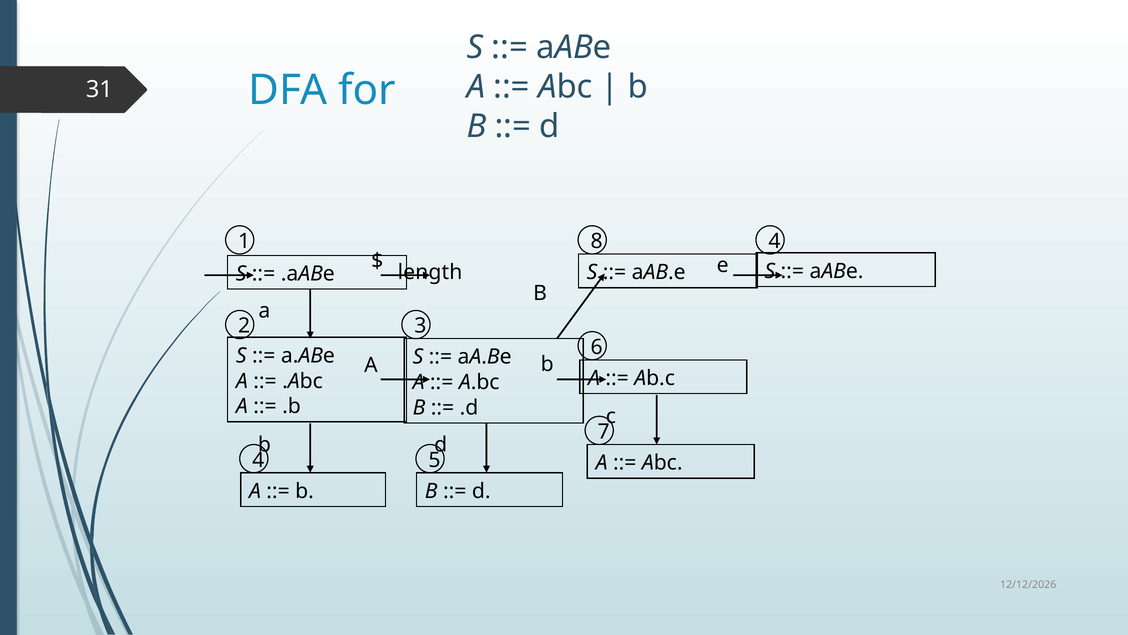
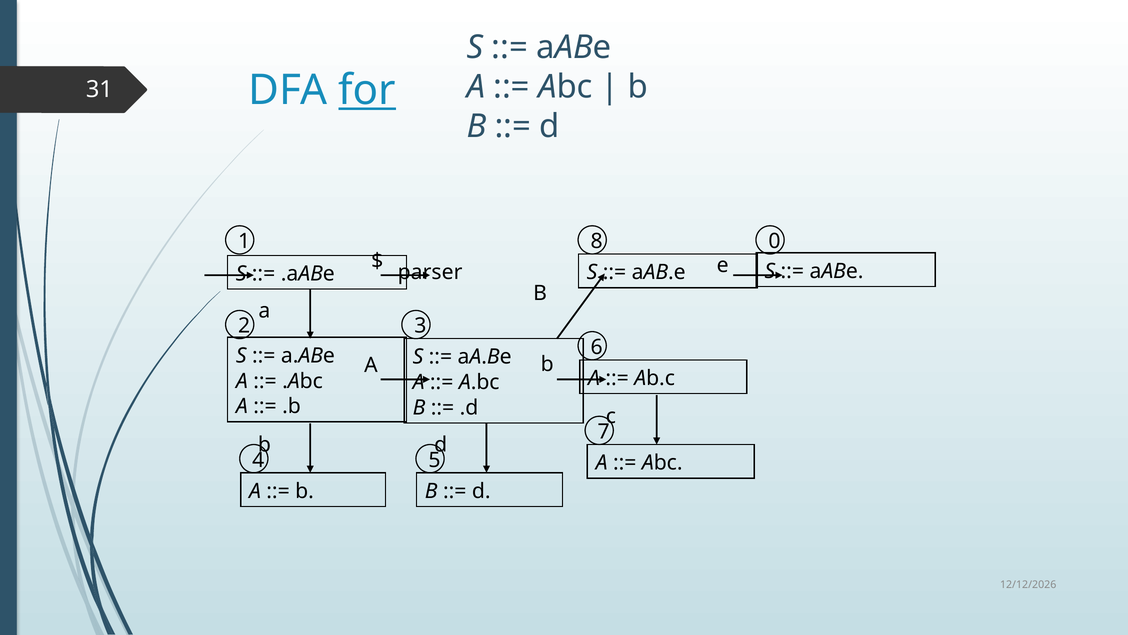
for underline: none -> present (367, 90)
8 4: 4 -> 0 (774, 241)
length: length -> parser (430, 272)
